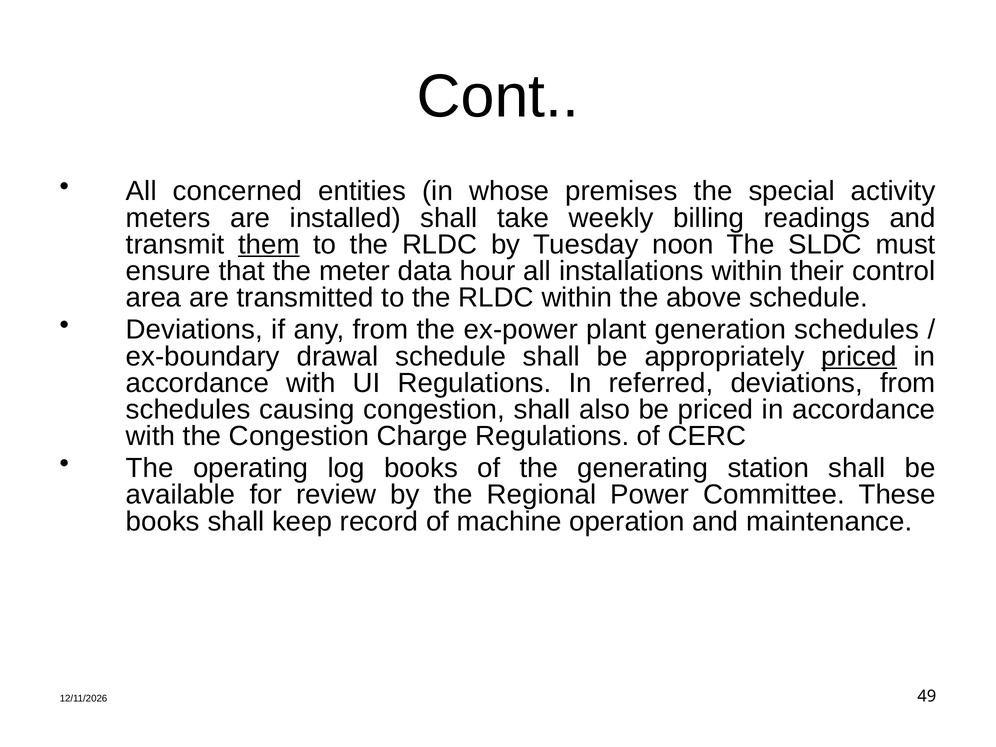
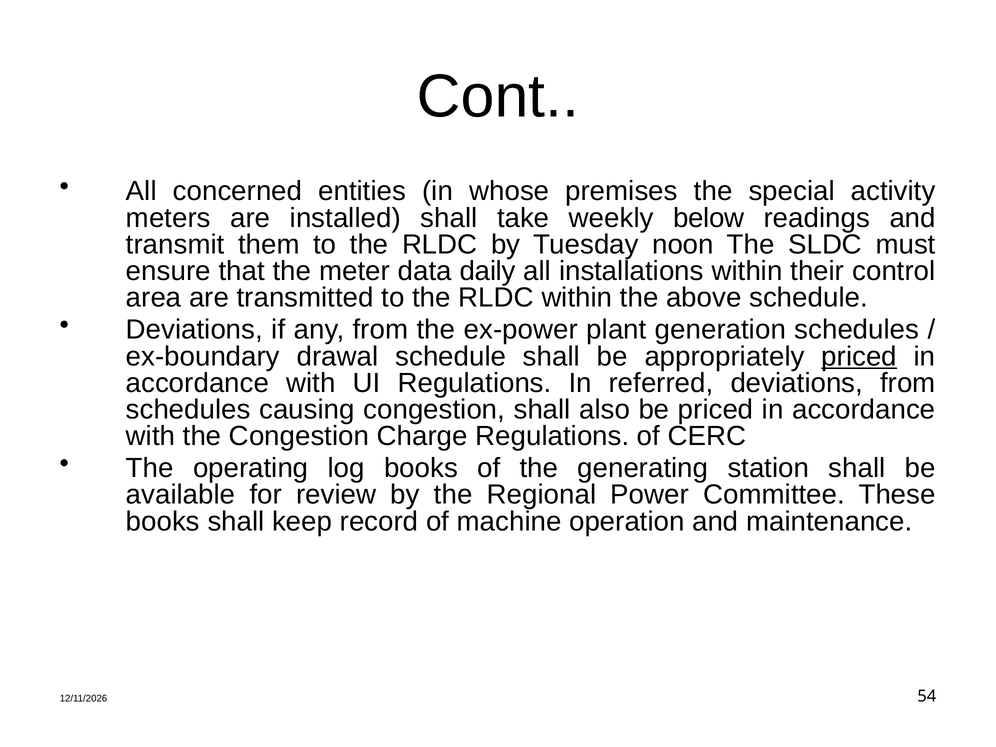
billing: billing -> below (709, 218)
them underline: present -> none (269, 244)
hour: hour -> daily (488, 271)
49: 49 -> 54 (927, 696)
